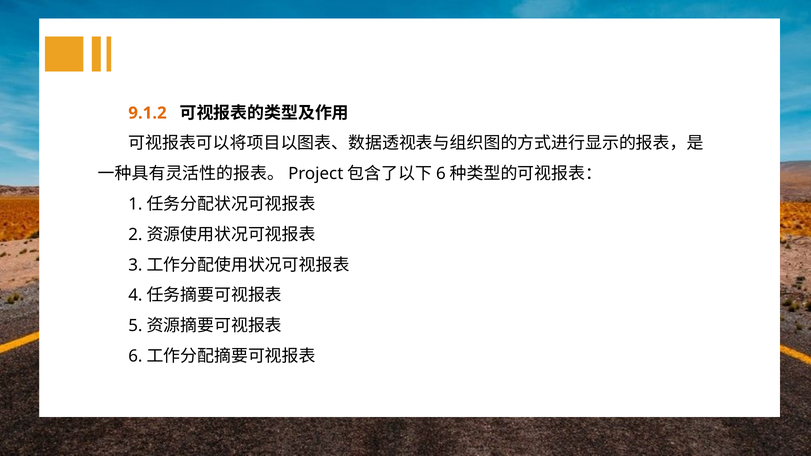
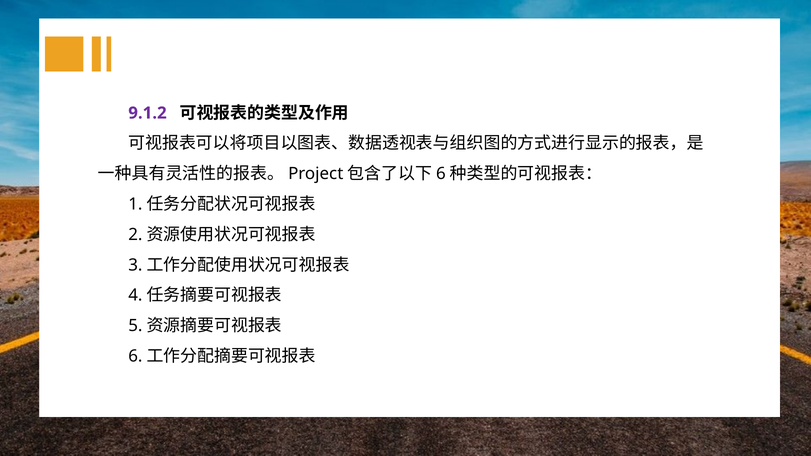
9.1.2 colour: orange -> purple (147, 113)
